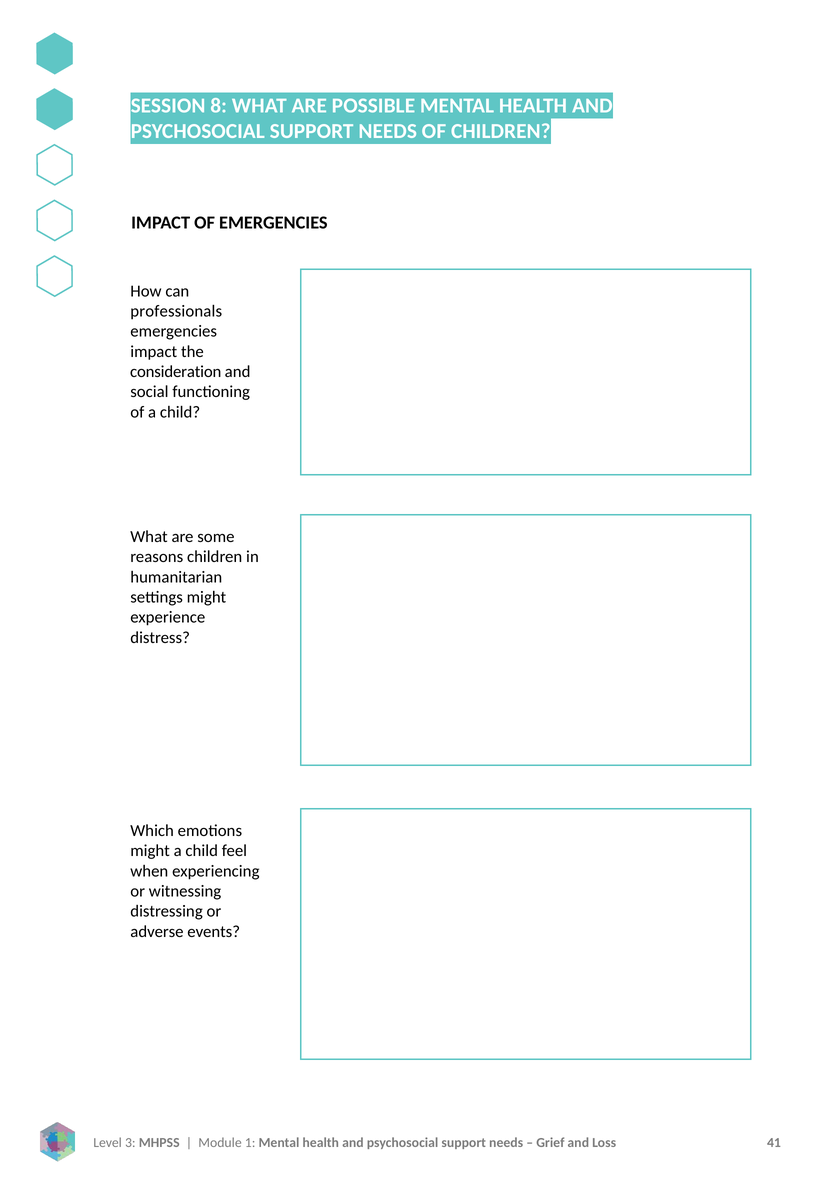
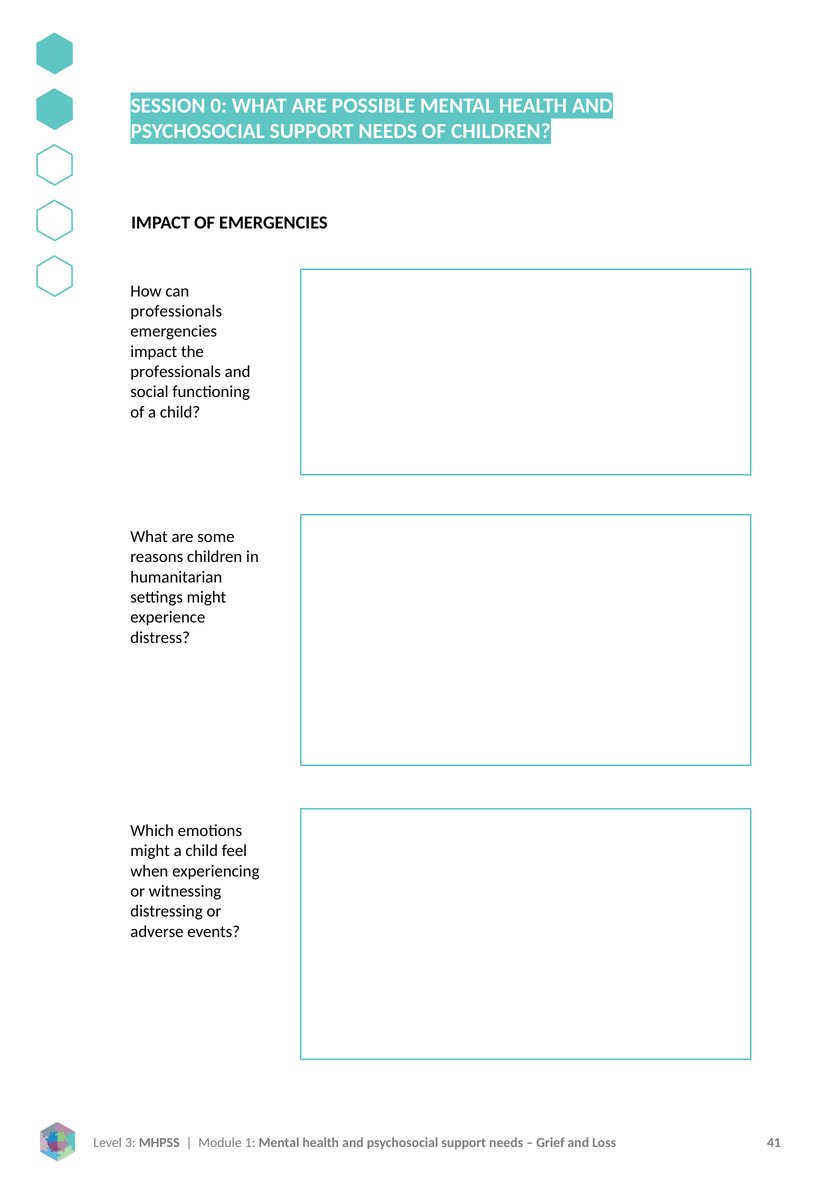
8: 8 -> 0 (219, 105)
consideration: consideration -> professionals (176, 371)
